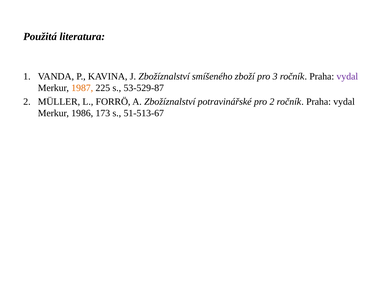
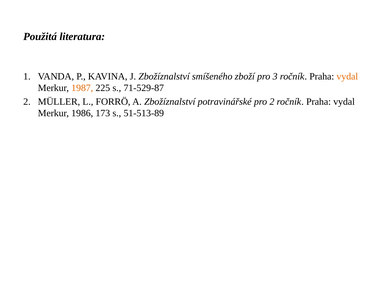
vydal colour: purple -> orange (347, 76)
53-529-87: 53-529-87 -> 71-529-87 (144, 88)
51-513-67: 51-513-67 -> 51-513-89 (144, 113)
